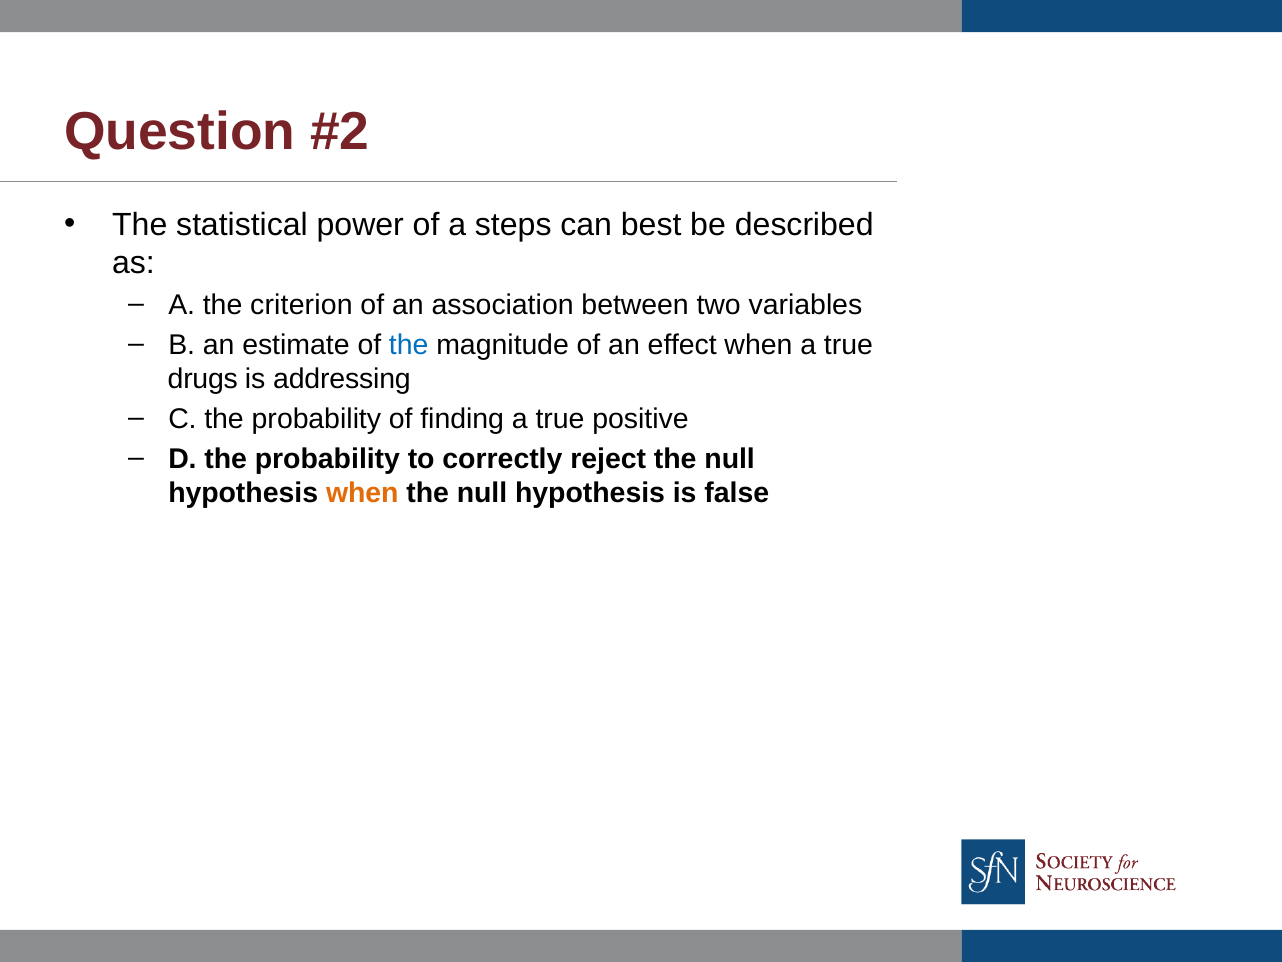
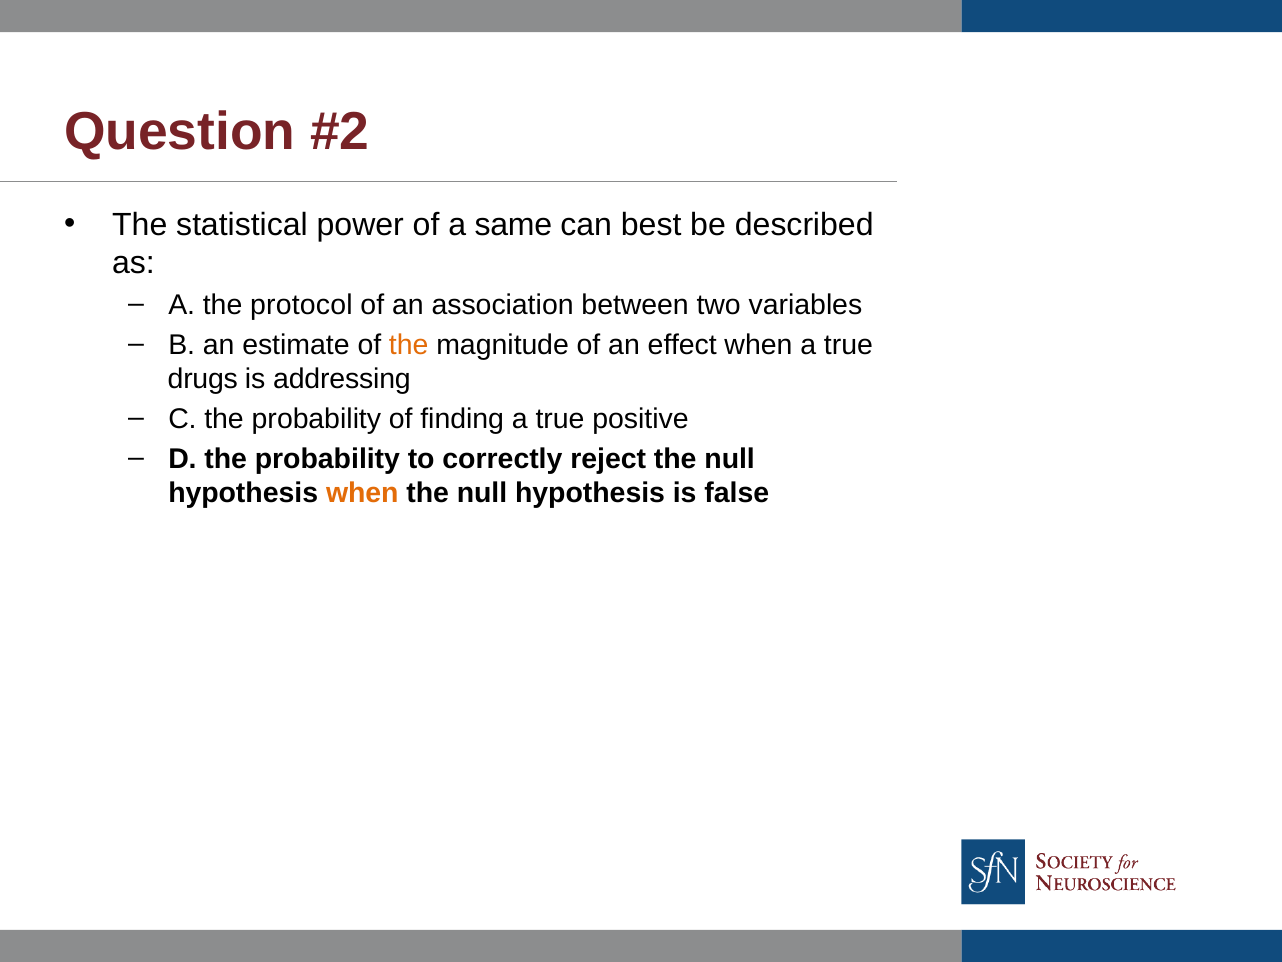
steps: steps -> same (513, 224)
criterion: criterion -> protocol (301, 305)
the colour: blue -> orange (409, 345)
